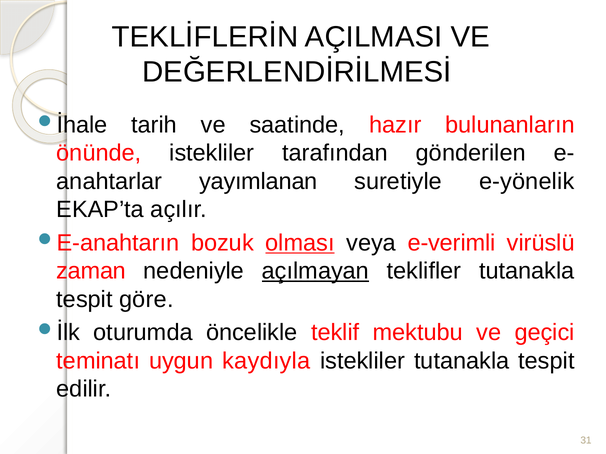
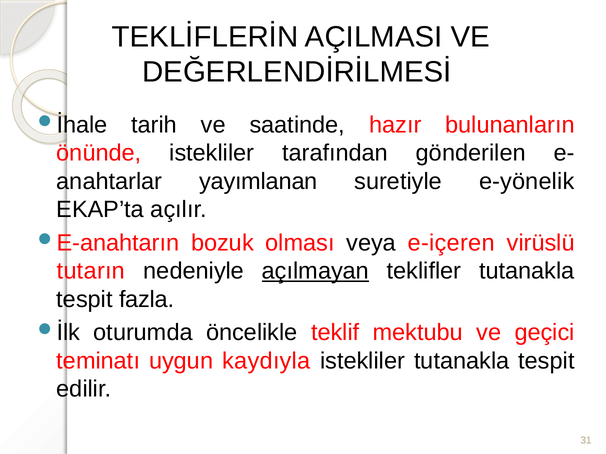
olması underline: present -> none (300, 243)
e-verimli: e-verimli -> e-içeren (451, 243)
zaman: zaman -> tutarın (91, 271)
göre: göre -> fazla (147, 300)
